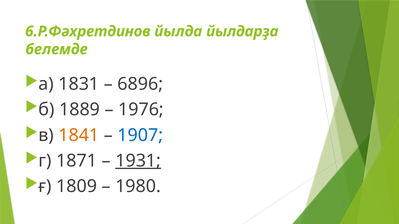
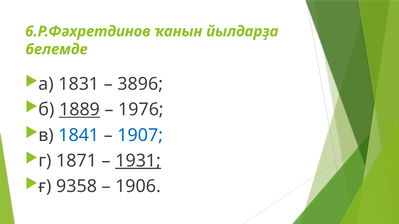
йылда: йылда -> ҡанын (178, 31)
6896: 6896 -> 3896 (140, 84)
1889 underline: none -> present (80, 110)
1841 colour: orange -> blue (79, 135)
1809: 1809 -> 9358 (77, 187)
1980: 1980 -> 1906 (138, 187)
